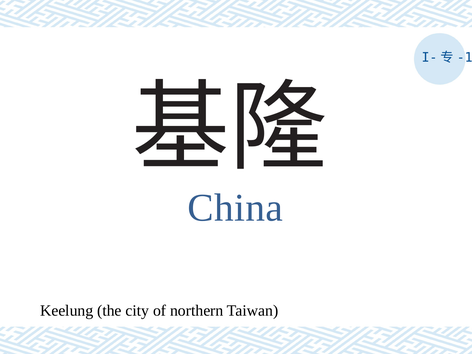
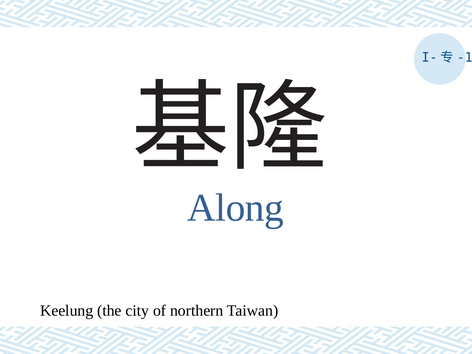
China: China -> Along (236, 208)
